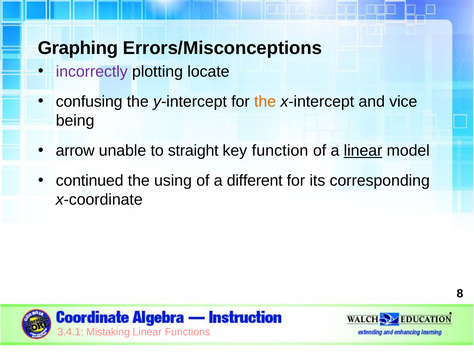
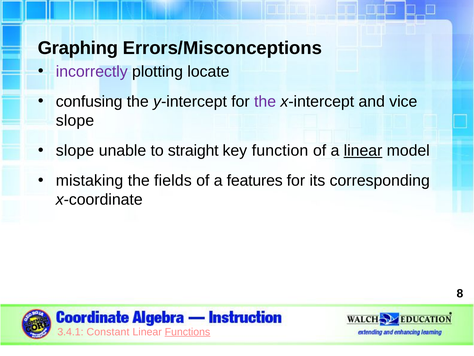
the colour: orange -> purple (265, 102)
being: being -> slope (75, 120)
arrow: arrow -> slope (75, 150)
continued: continued -> mistaking (90, 180)
using: using -> fields (173, 180)
different: different -> features (255, 180)
Mistaking: Mistaking -> Constant (108, 331)
Functions underline: none -> present (187, 331)
